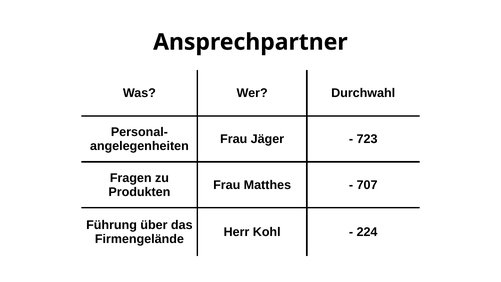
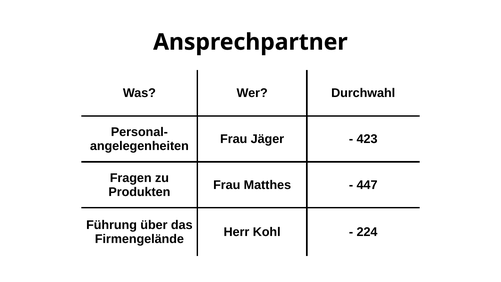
723: 723 -> 423 (367, 139)
707: 707 -> 447 (367, 185)
